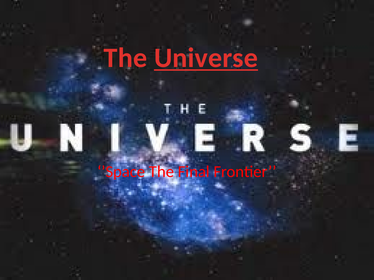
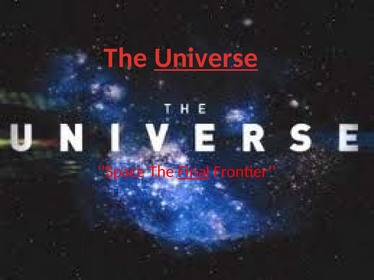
Final underline: none -> present (194, 172)
